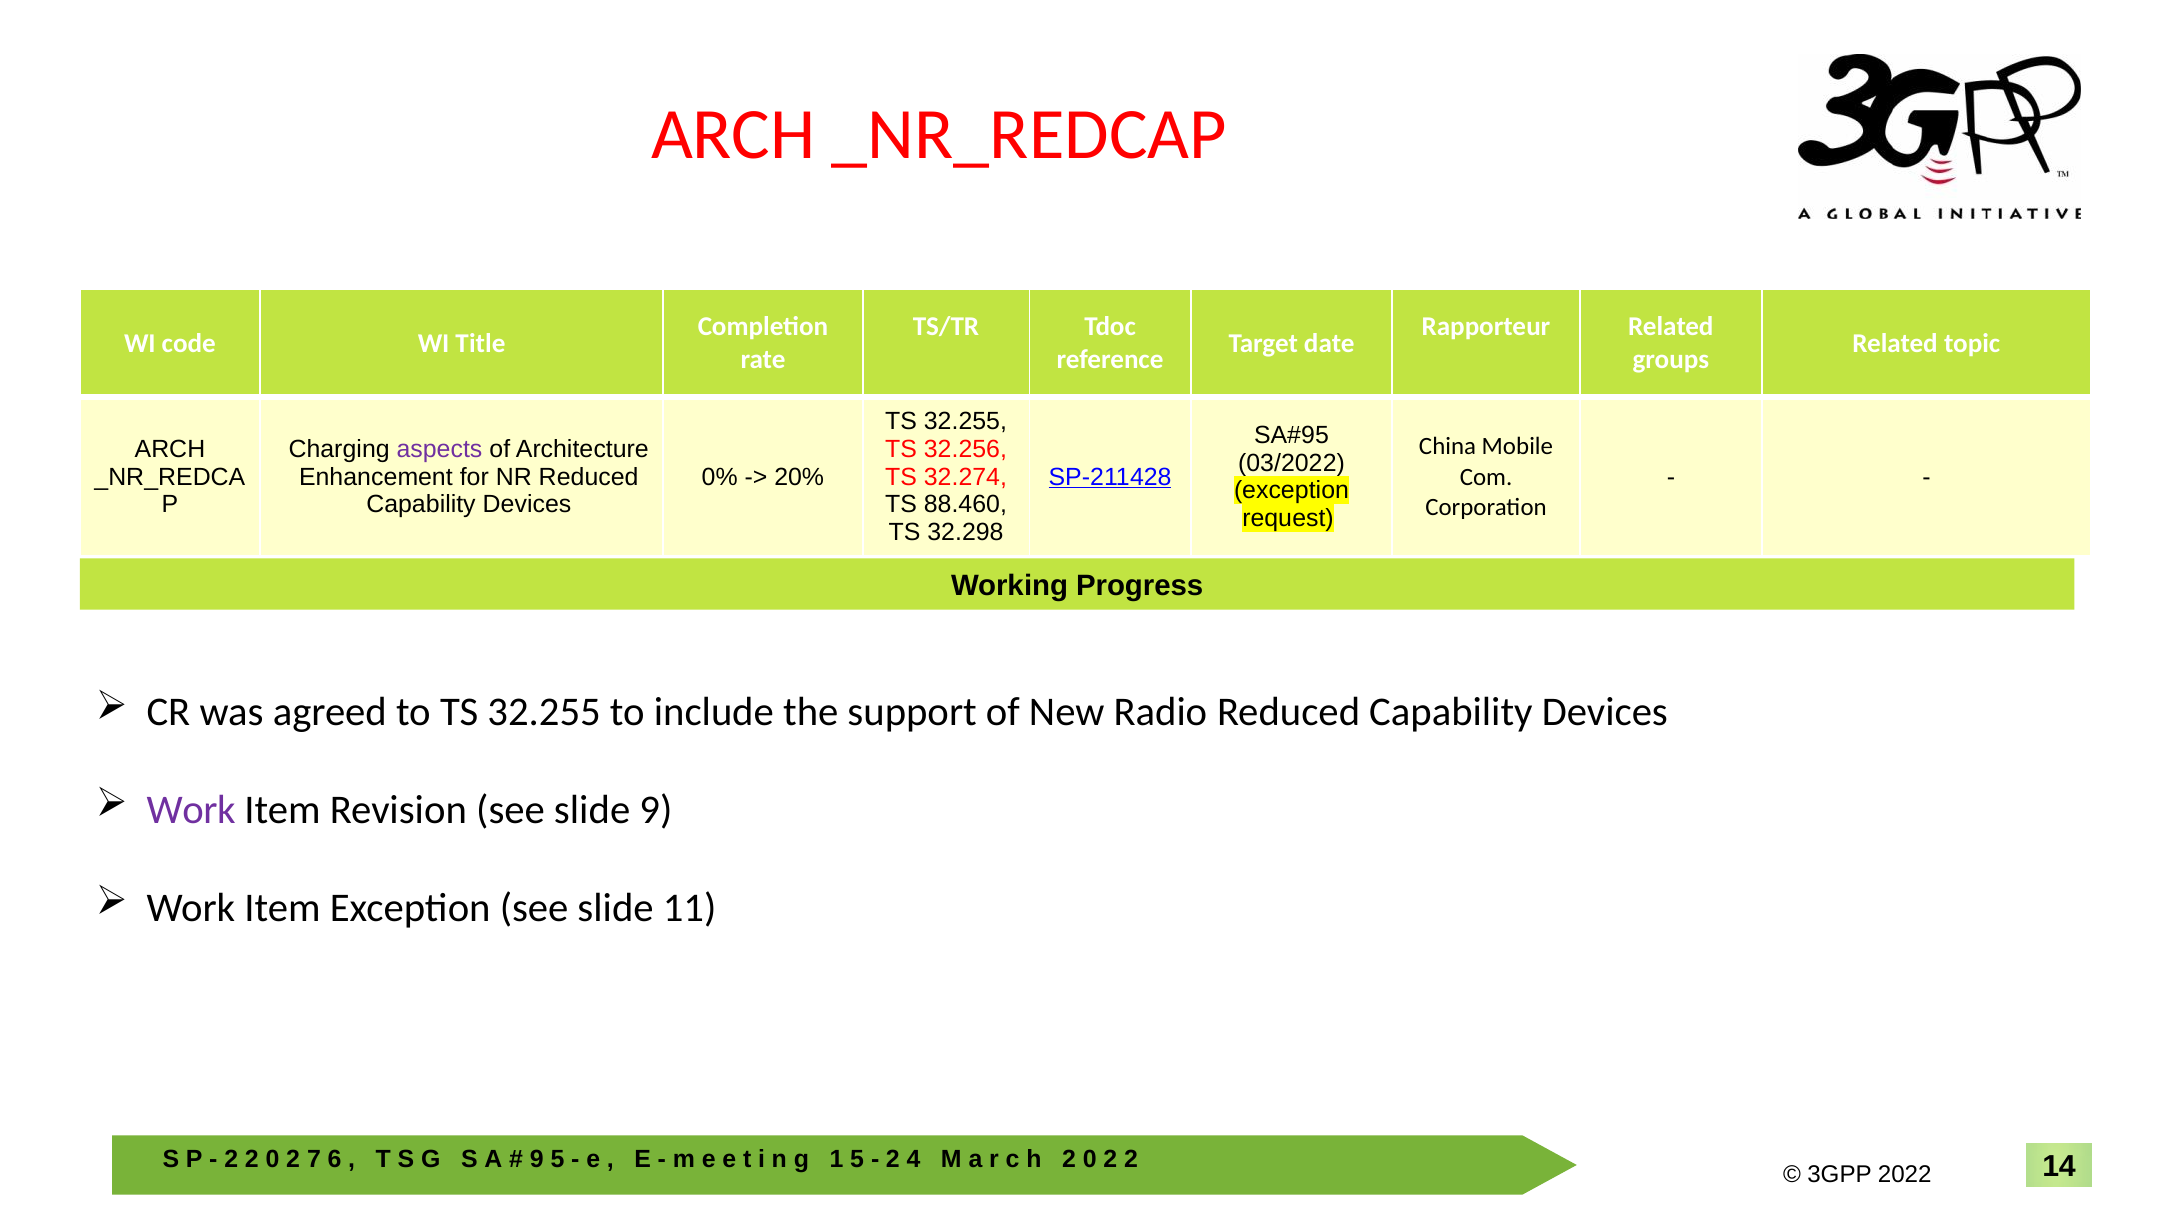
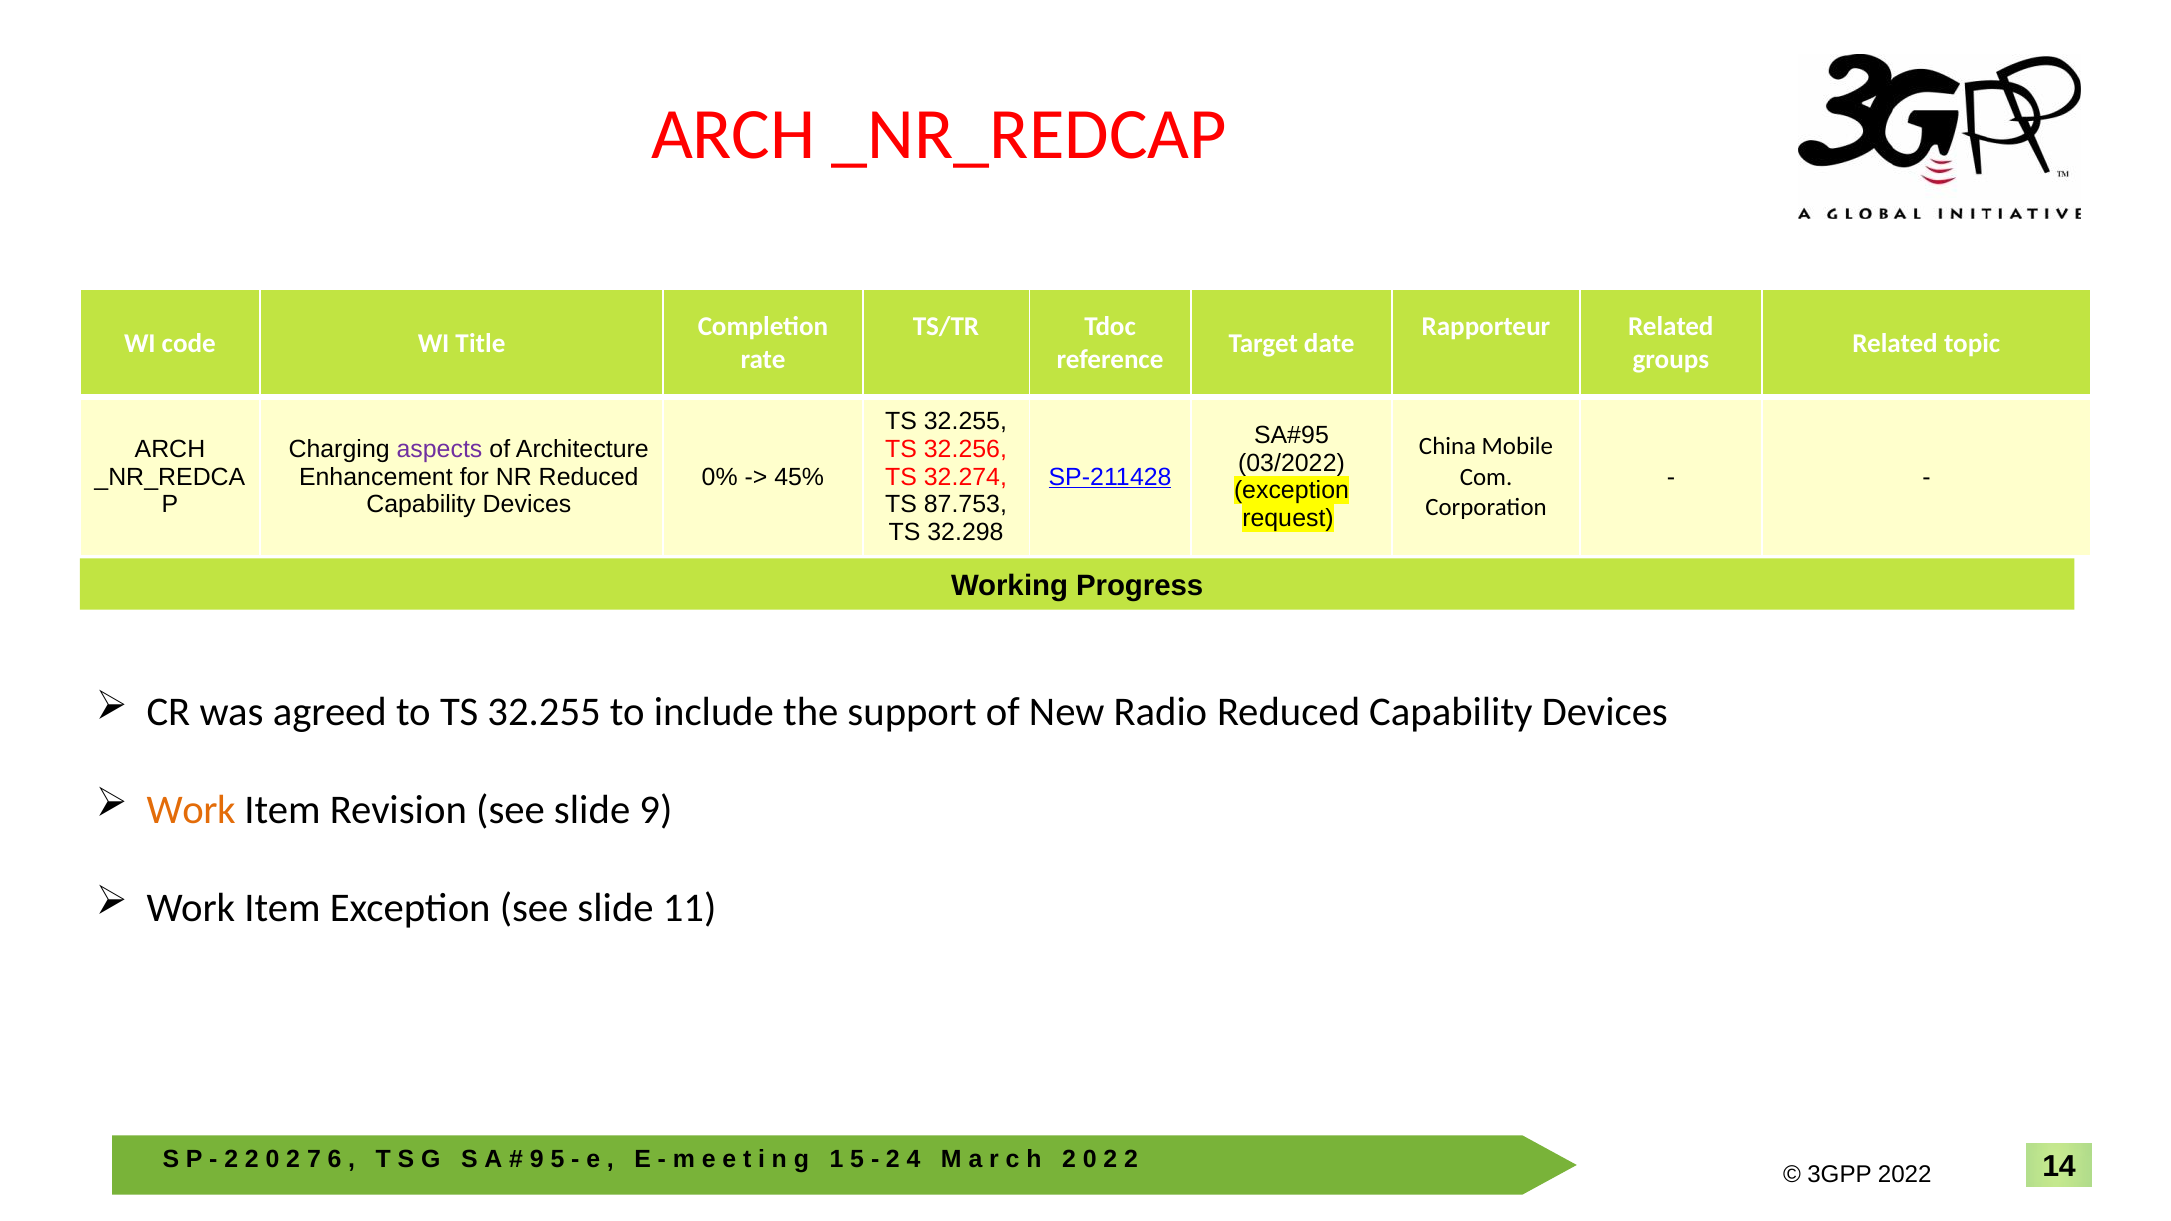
20%: 20% -> 45% (799, 477)
88.460: 88.460 -> 87.753 (965, 505)
Work colour: purple -> orange (191, 810)
